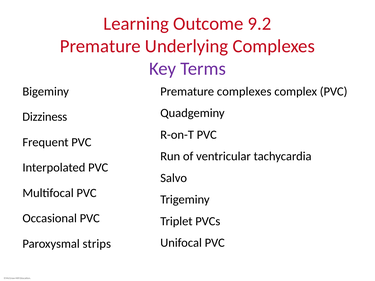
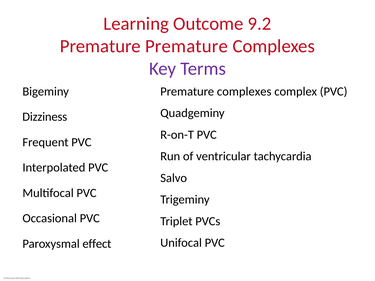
Premature Underlying: Underlying -> Premature (187, 46)
strips: strips -> effect (97, 244)
